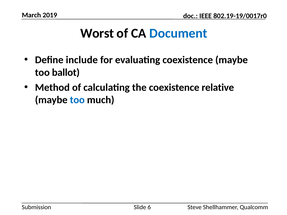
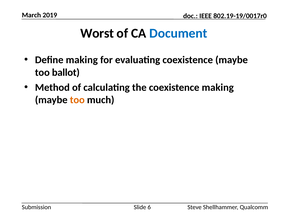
Define include: include -> making (82, 60)
coexistence relative: relative -> making (218, 87)
too colour: blue -> orange (77, 100)
